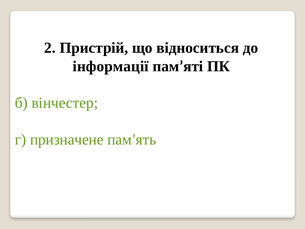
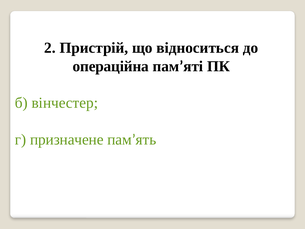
інформації: інформації -> операційна (111, 66)
